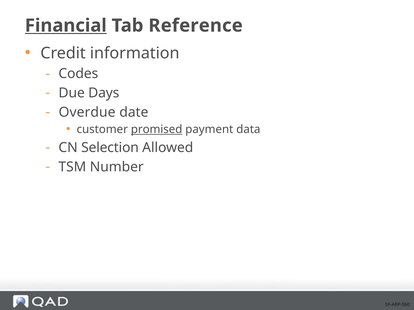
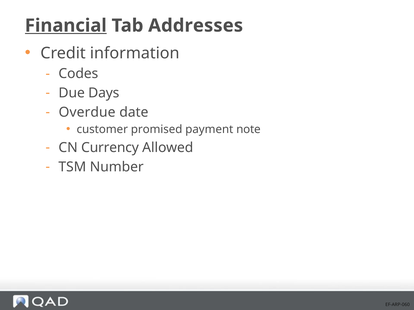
Reference: Reference -> Addresses (196, 26)
promised underline: present -> none (157, 130)
data: data -> note (248, 130)
Selection: Selection -> Currency (110, 148)
